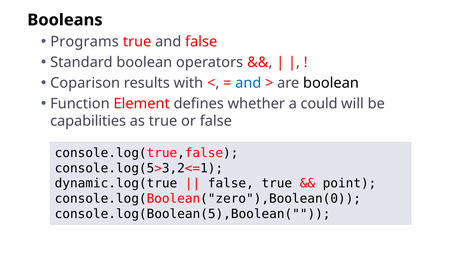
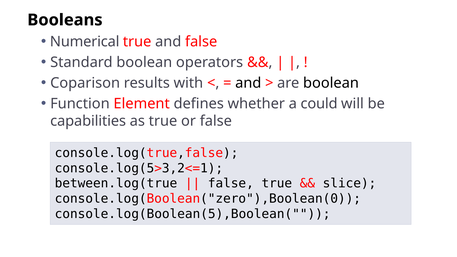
Programs: Programs -> Numerical (85, 42)
and colour: blue -> black (248, 83)
dynamic.log(true: dynamic.log(true -> between.log(true (116, 183)
point: point -> slice (350, 183)
